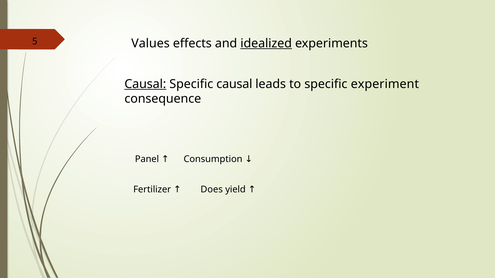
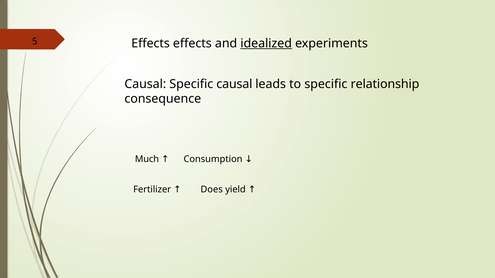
Values: Values -> Effects (151, 44)
Causal underline: present -> none (145, 84)
experiment: experiment -> relationship (385, 84)
Panel: Panel -> Much (147, 159)
